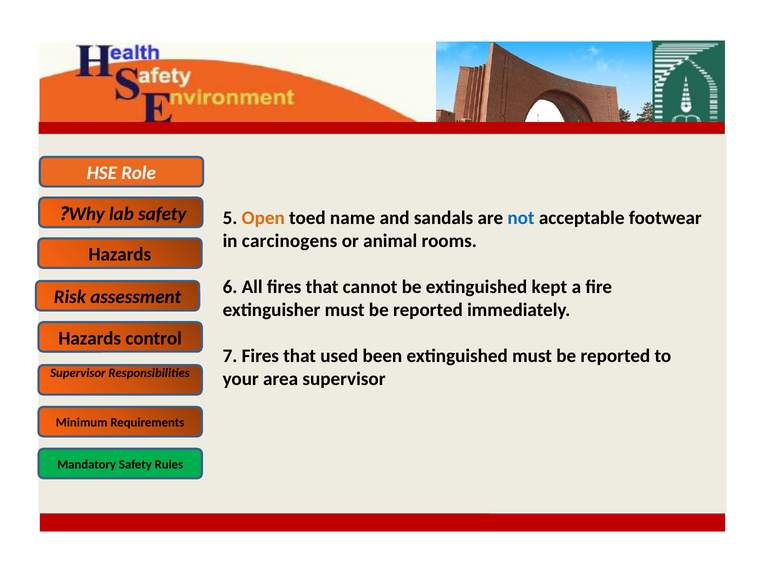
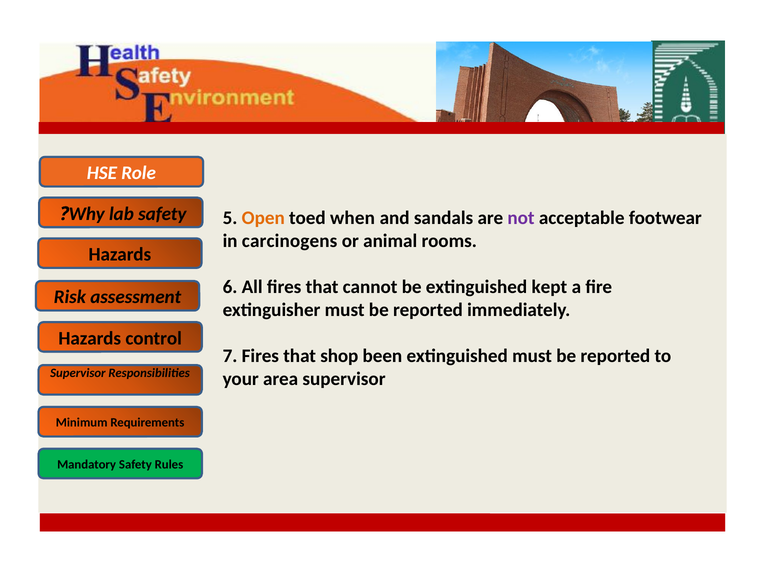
name: name -> when (353, 218)
not colour: blue -> purple (521, 218)
used: used -> shop (339, 356)
